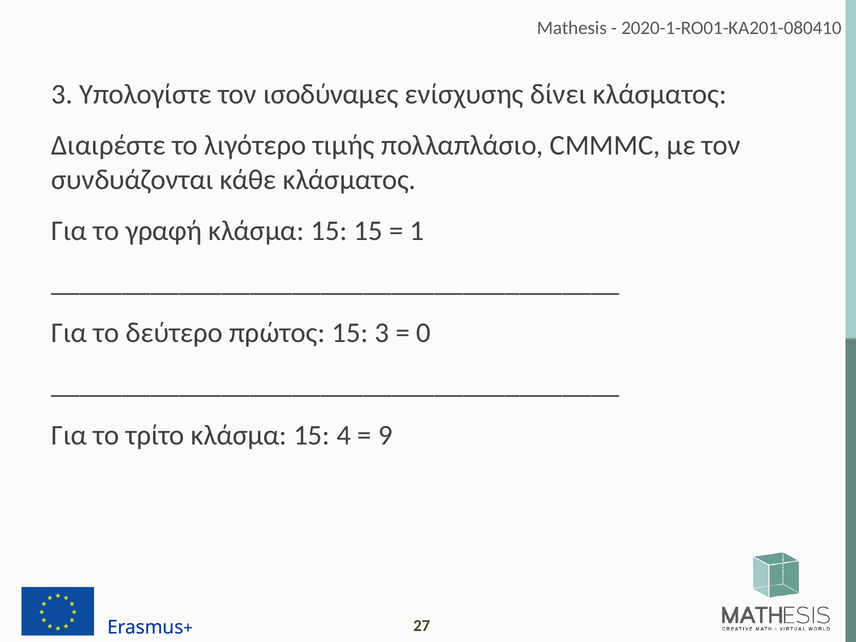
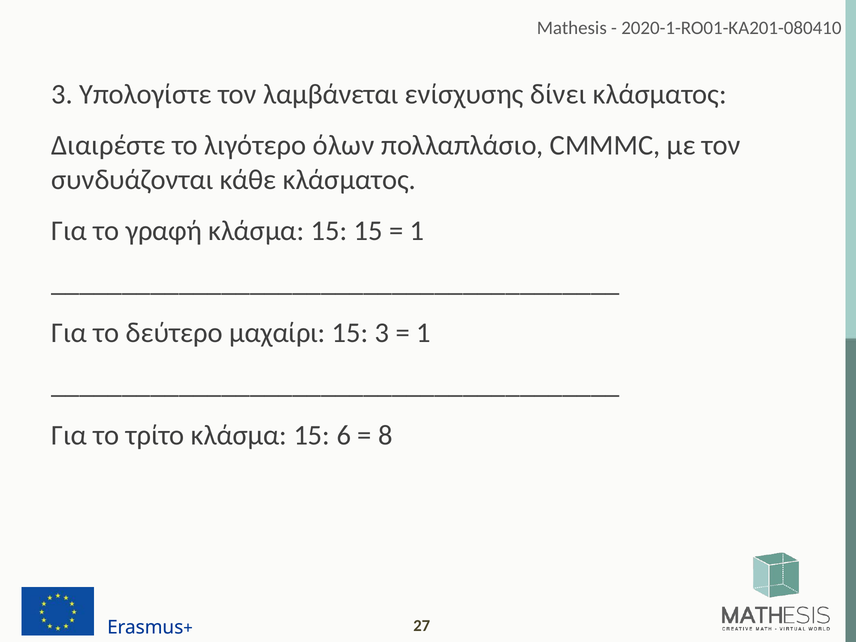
ισοδύναμες: ισοδύναμες -> λαμβάνεται (331, 94)
τιμής: τιμής -> όλων (344, 145)
πρώτος: πρώτος -> μαχαίρι (277, 333)
0: 0 -> 1 (424, 333)
4: 4 -> 6 (344, 435)
9: 9 -> 8 (385, 435)
